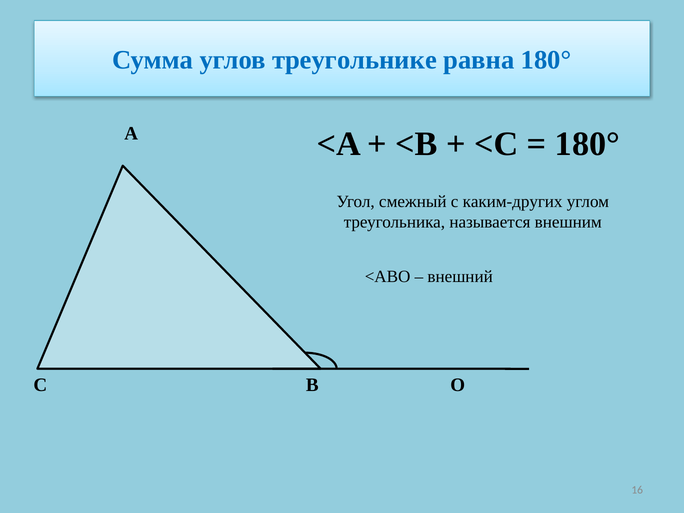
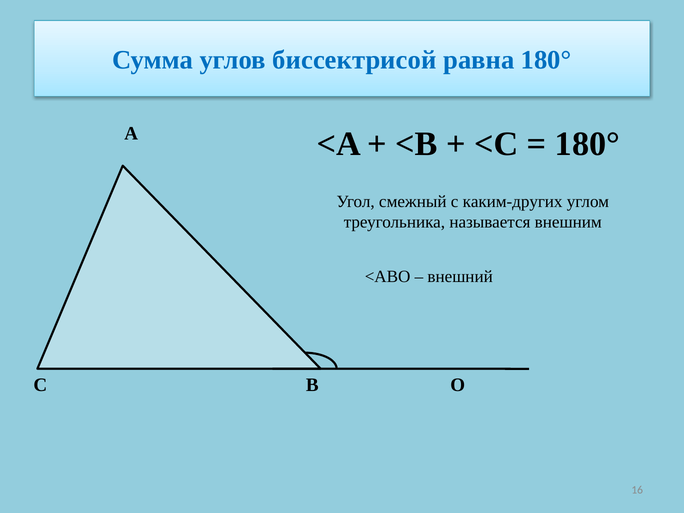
треугольнике: треугольнике -> биссектрисой (354, 60)
